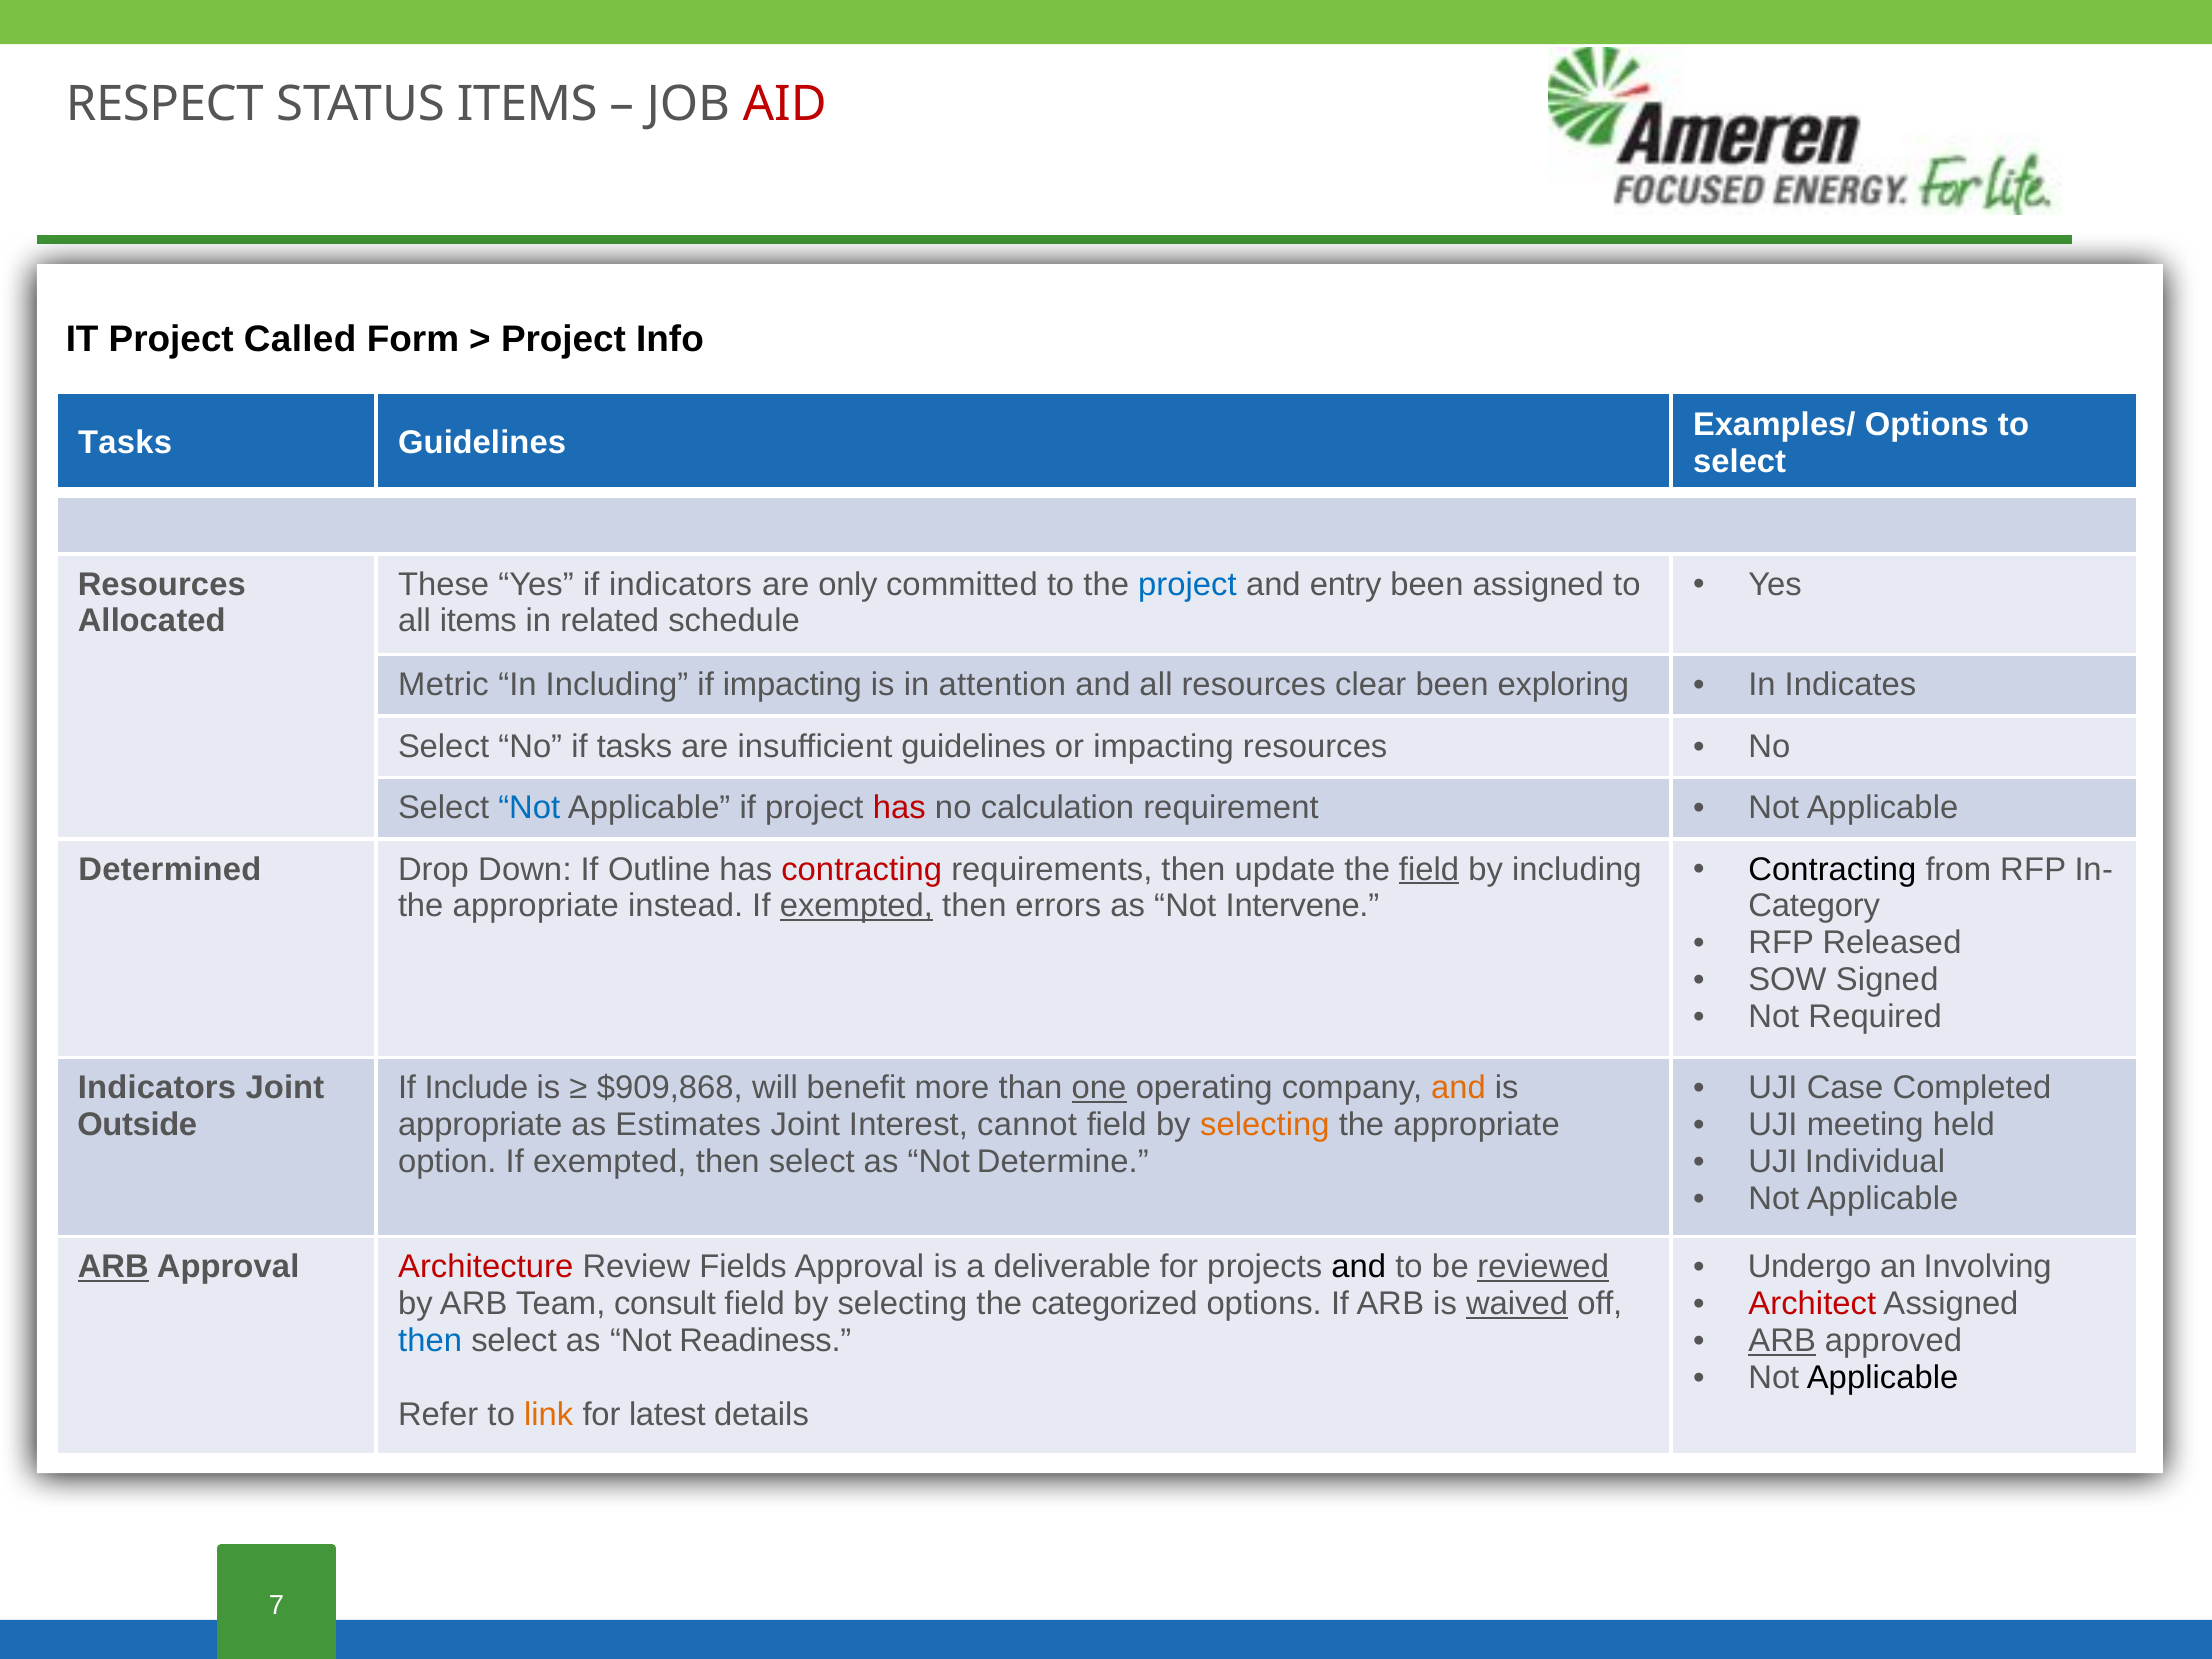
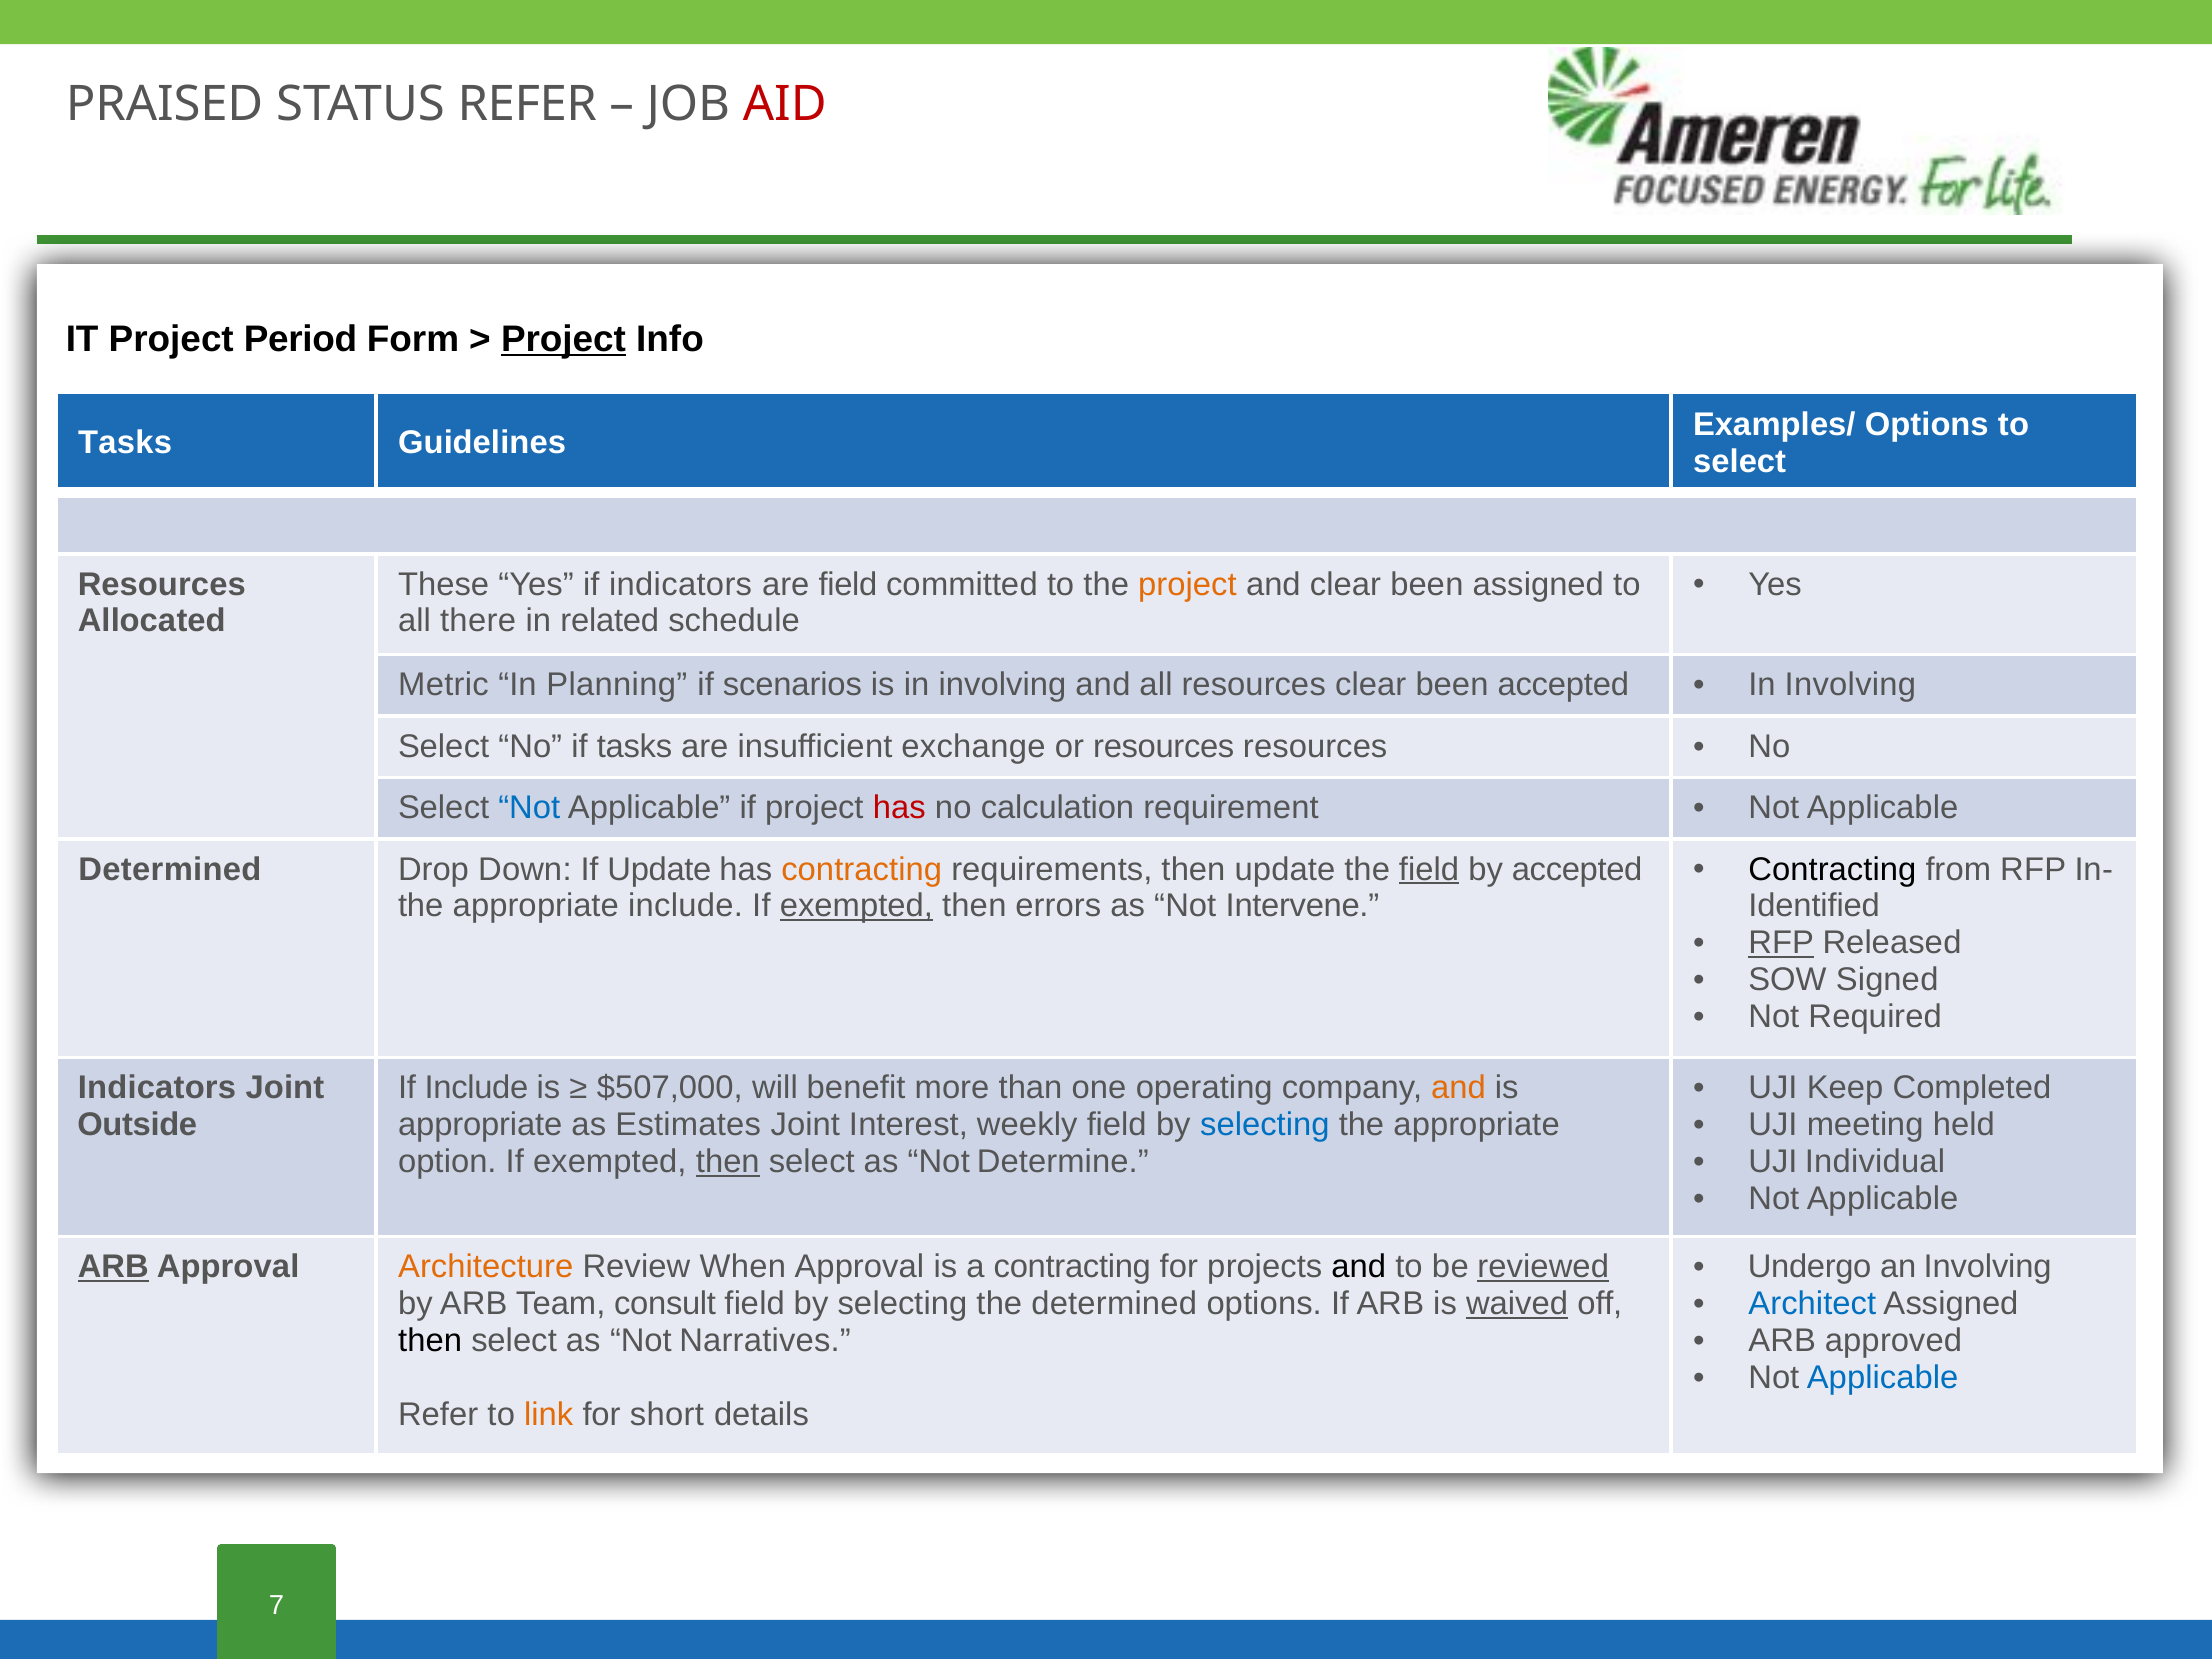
RESPECT: RESPECT -> PRAISED (165, 104)
STATUS ITEMS: ITEMS -> REFER (527, 104)
Called: Called -> Period (300, 339)
Project underline: none -> present (563, 339)
are only: only -> field (848, 584)
project colour: blue -> orange (1187, 584)
and entry: entry -> clear (1346, 584)
all items: items -> there (478, 621)
In Including: Including -> Planning (617, 685)
if impacting: impacting -> scenarios (792, 685)
is in attention: attention -> involving (1002, 685)
been exploring: exploring -> accepted (1563, 685)
Indicates: Indicates -> Involving (1850, 685)
insufficient guidelines: guidelines -> exchange (973, 746)
or impacting: impacting -> resources (1164, 746)
If Outline: Outline -> Update (659, 869)
contracting colour: red -> orange (862, 869)
by including: including -> accepted (1577, 869)
appropriate instead: instead -> include (686, 906)
Category: Category -> Identified (1814, 906)
RFP underline: none -> present (1781, 943)
$909,868: $909,868 -> $507,000 (670, 1088)
one underline: present -> none (1099, 1088)
Case: Case -> Keep (1845, 1088)
cannot: cannot -> weekly (1027, 1125)
selecting colour: orange -> blue (1265, 1125)
then underline: none -> present (728, 1161)
Architecture colour: red -> orange (486, 1267)
Fields: Fields -> When (743, 1267)
a deliverable: deliverable -> contracting (1072, 1267)
the categorized: categorized -> determined (1114, 1304)
Architect colour: red -> blue (1812, 1304)
then colour: blue -> black (430, 1341)
Readiness: Readiness -> Narratives (765, 1341)
ARB underline: present -> none (1782, 1341)
Applicable colour: black -> blue (1883, 1378)
latest: latest -> short (667, 1415)
